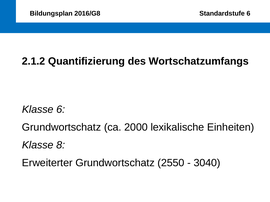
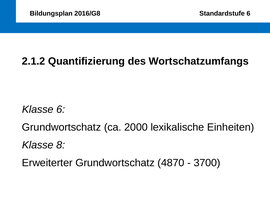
2550: 2550 -> 4870 (171, 163)
3040: 3040 -> 3700 (207, 163)
